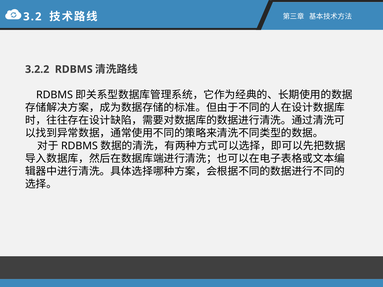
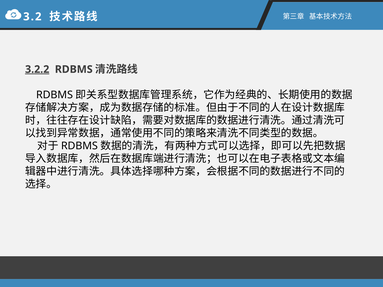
3.2.2 underline: none -> present (37, 69)
